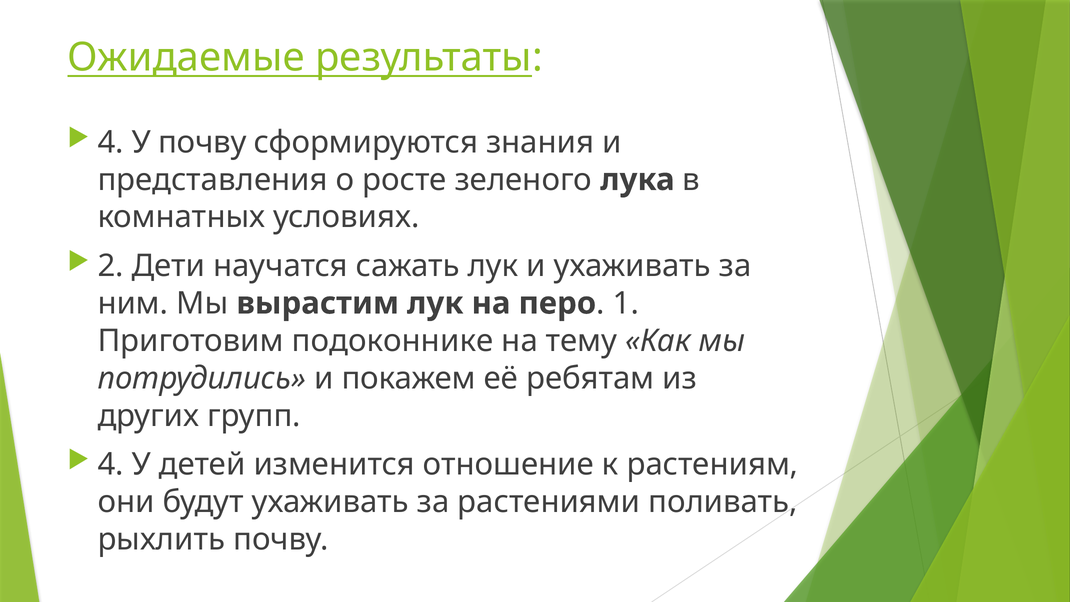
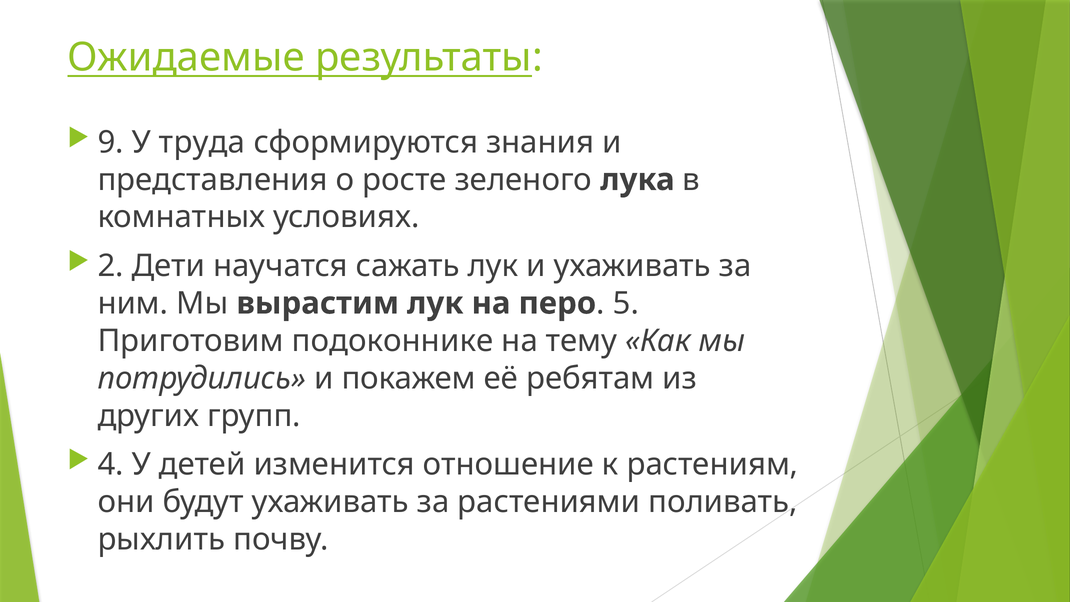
4: 4 -> 9 (111, 142)
У почву: почву -> труда (202, 142)
1: 1 -> 5 (626, 303)
